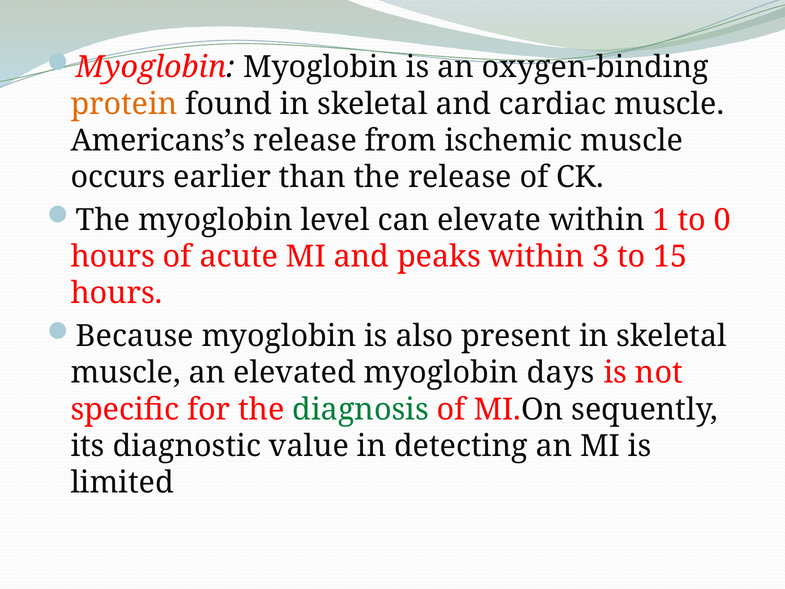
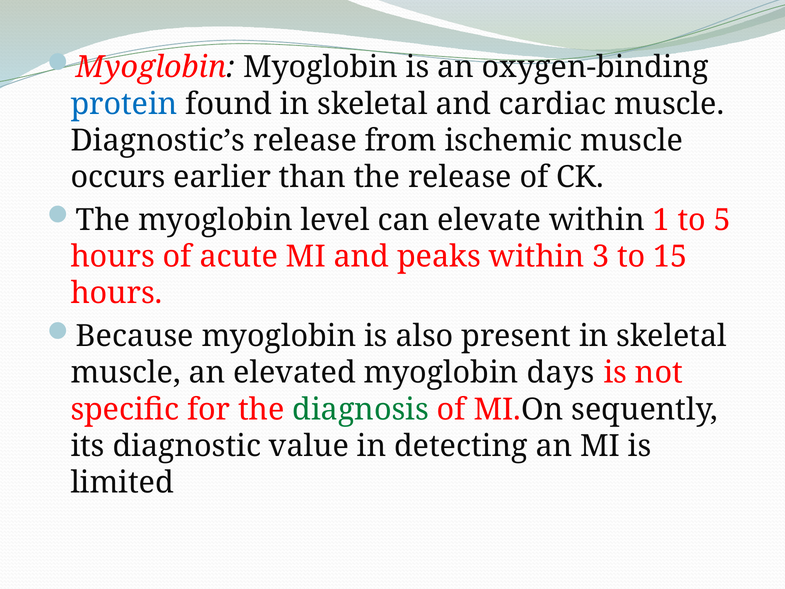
protein colour: orange -> blue (124, 104)
Americans’s: Americans’s -> Diagnostic’s (158, 141)
0: 0 -> 5 (722, 220)
